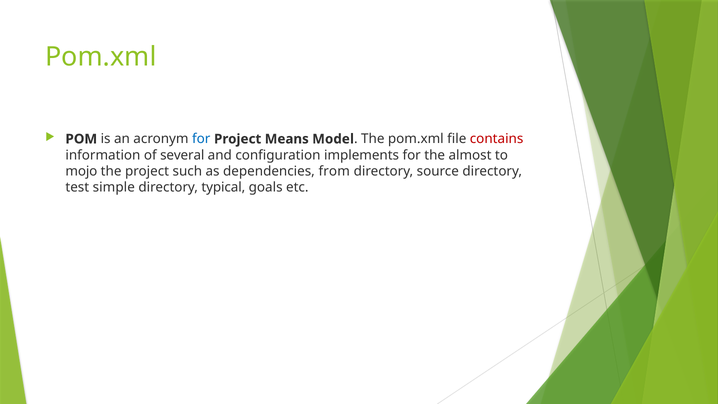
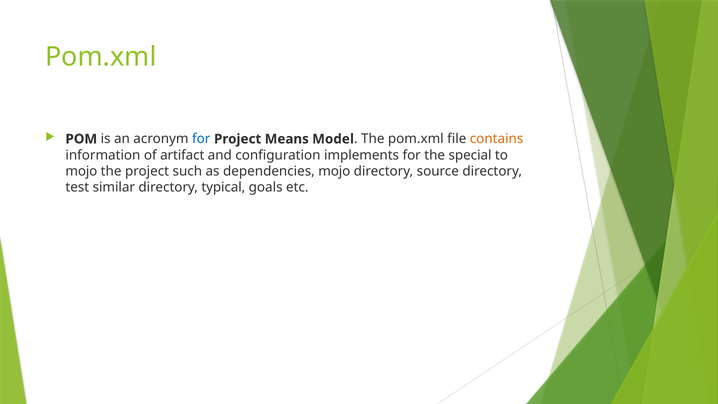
contains colour: red -> orange (497, 139)
several: several -> artifact (182, 155)
almost: almost -> special (470, 155)
dependencies from: from -> mojo (334, 171)
simple: simple -> similar (114, 187)
